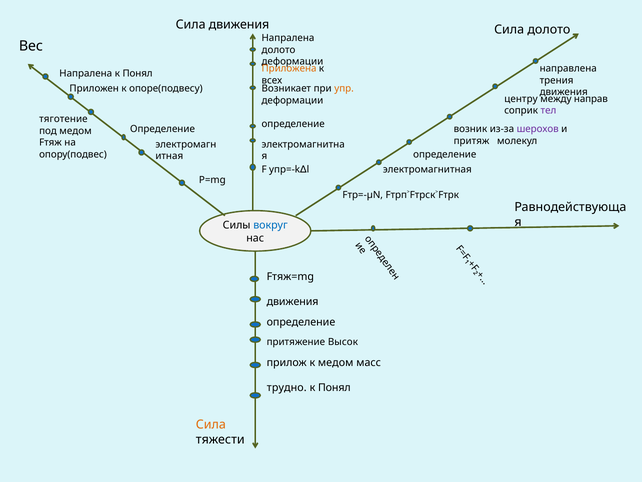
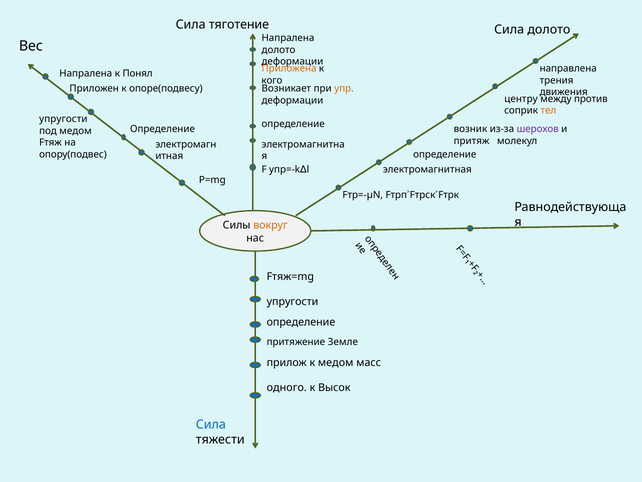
Сила движения: движения -> тяготение (239, 25)
всех: всех -> кого (272, 80)
направ: направ -> против (591, 99)
тел colour: purple -> orange (548, 111)
тяготение: тяготение -> упругости (63, 119)
вокруг colour: blue -> orange (270, 225)
движения: движения -> упругости (293, 302)
Высок: Высок -> Земле (343, 341)
трудно: трудно -> одного (287, 388)
Понял: Понял -> Высок (334, 388)
Сила colour: orange -> blue (211, 424)
